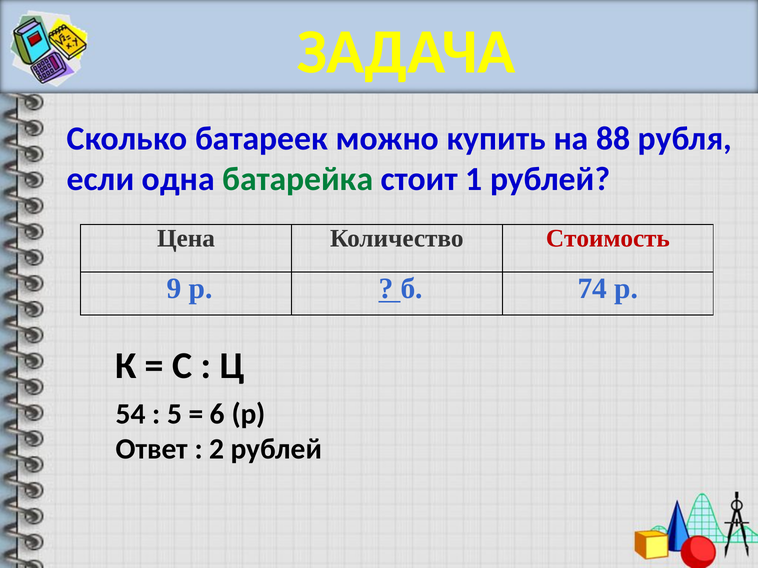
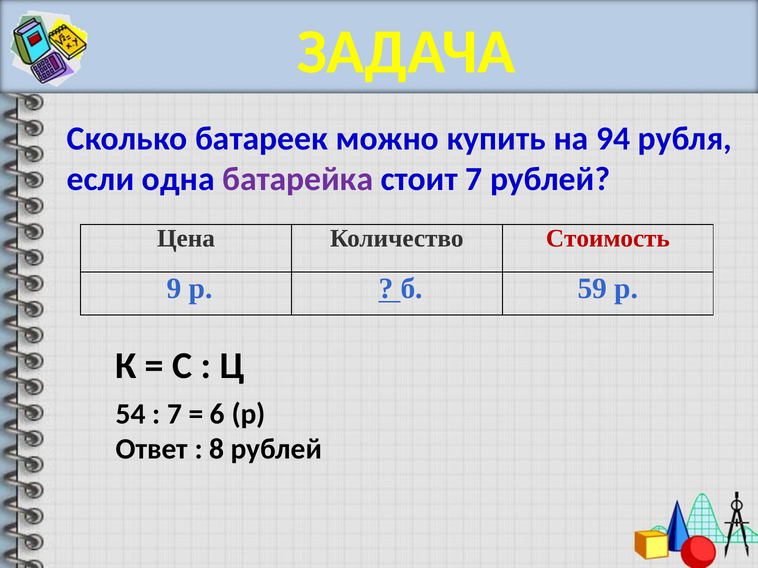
88: 88 -> 94 (613, 139)
батарейка colour: green -> purple (298, 179)
стоит 1: 1 -> 7 (474, 179)
74: 74 -> 59 (592, 289)
5: 5 -> 7 (174, 414)
2: 2 -> 8 (217, 450)
